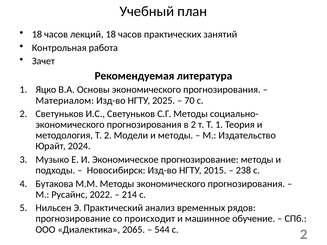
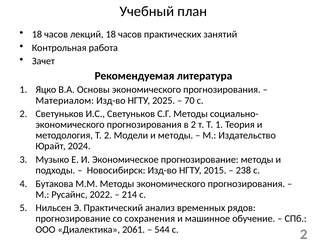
происходит: происходит -> сохранения (150, 219)
2065: 2065 -> 2061 (134, 230)
